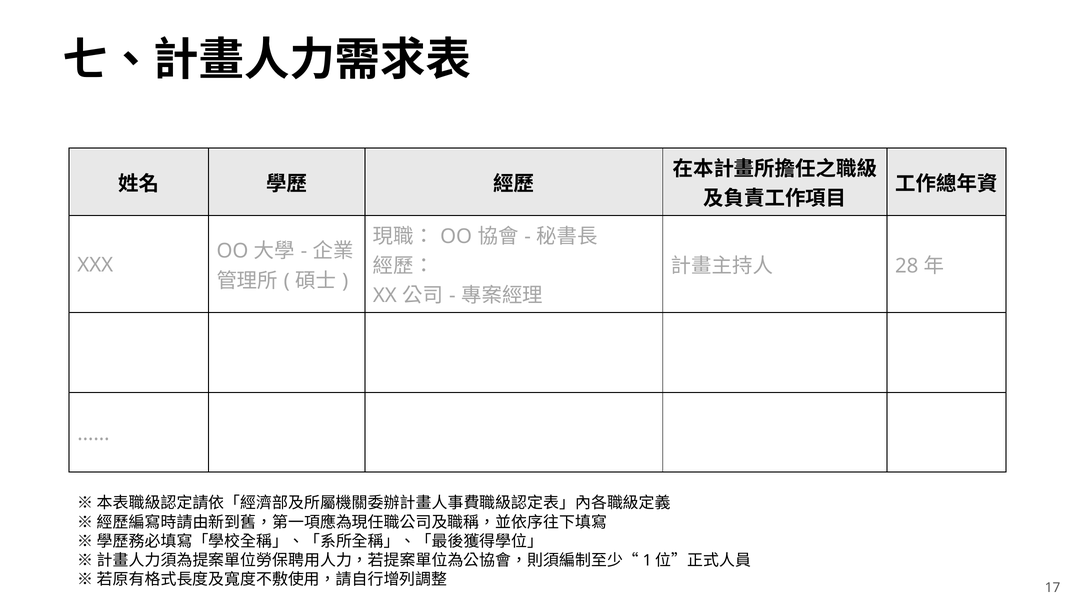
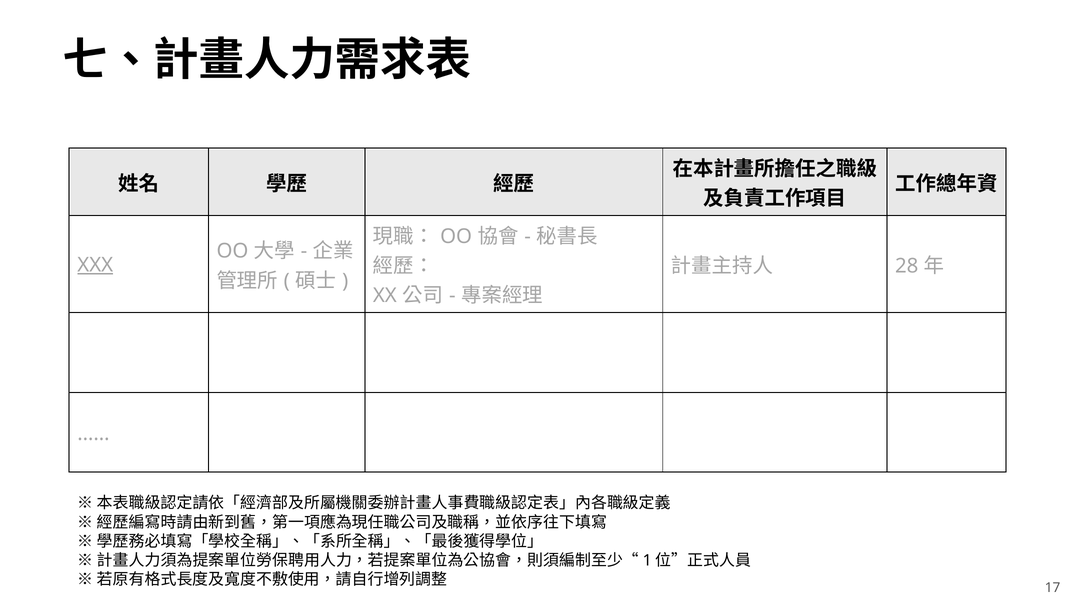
XXX underline: none -> present (95, 265)
